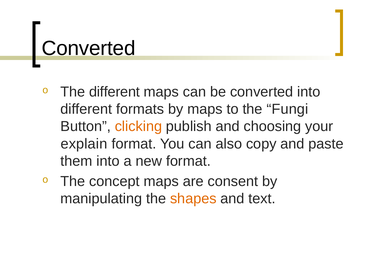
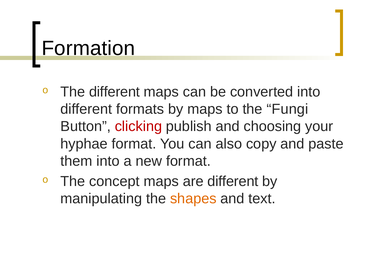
Converted: Converted -> Formation (88, 48)
clicking colour: orange -> red (138, 127)
explain: explain -> hyphae (84, 144)
are consent: consent -> different (233, 181)
